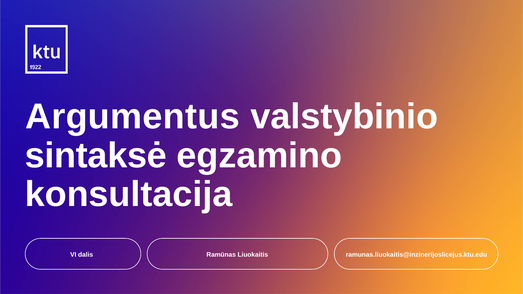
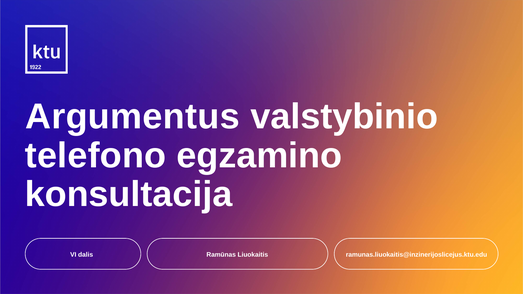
sintaksė: sintaksė -> telefono (96, 156)
